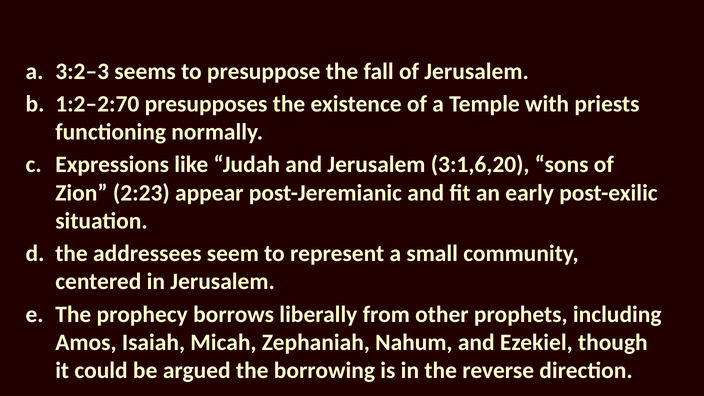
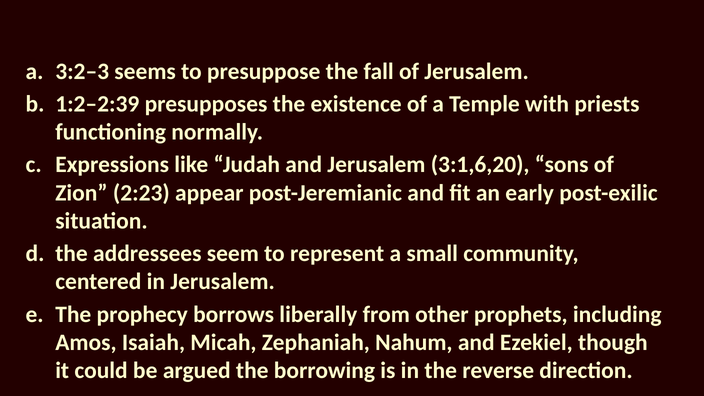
1:2–2:70: 1:2–2:70 -> 1:2–2:39 (97, 104)
